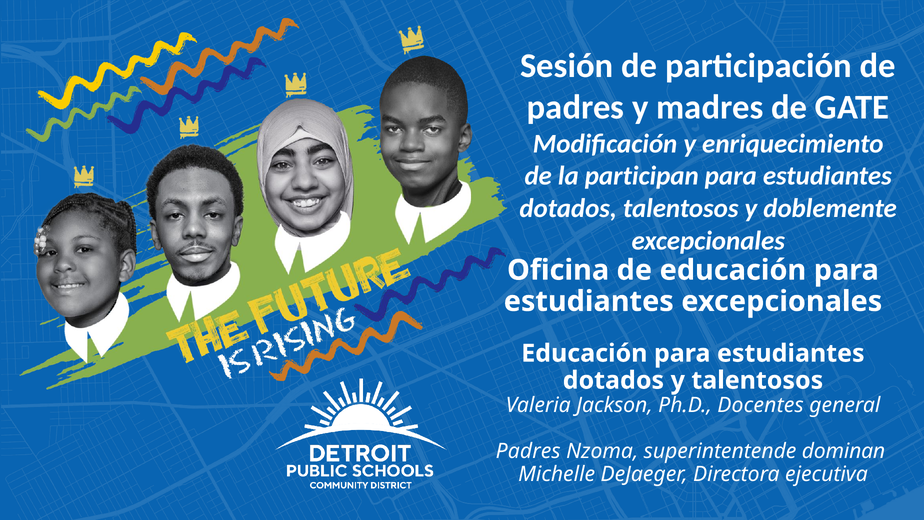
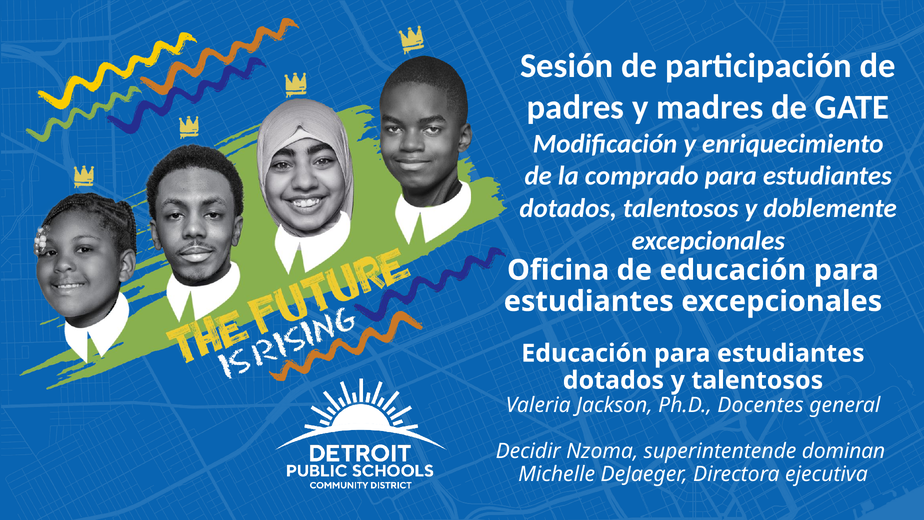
participan: participan -> comprado (642, 176)
Padres: Padres -> Decidir (528, 451)
